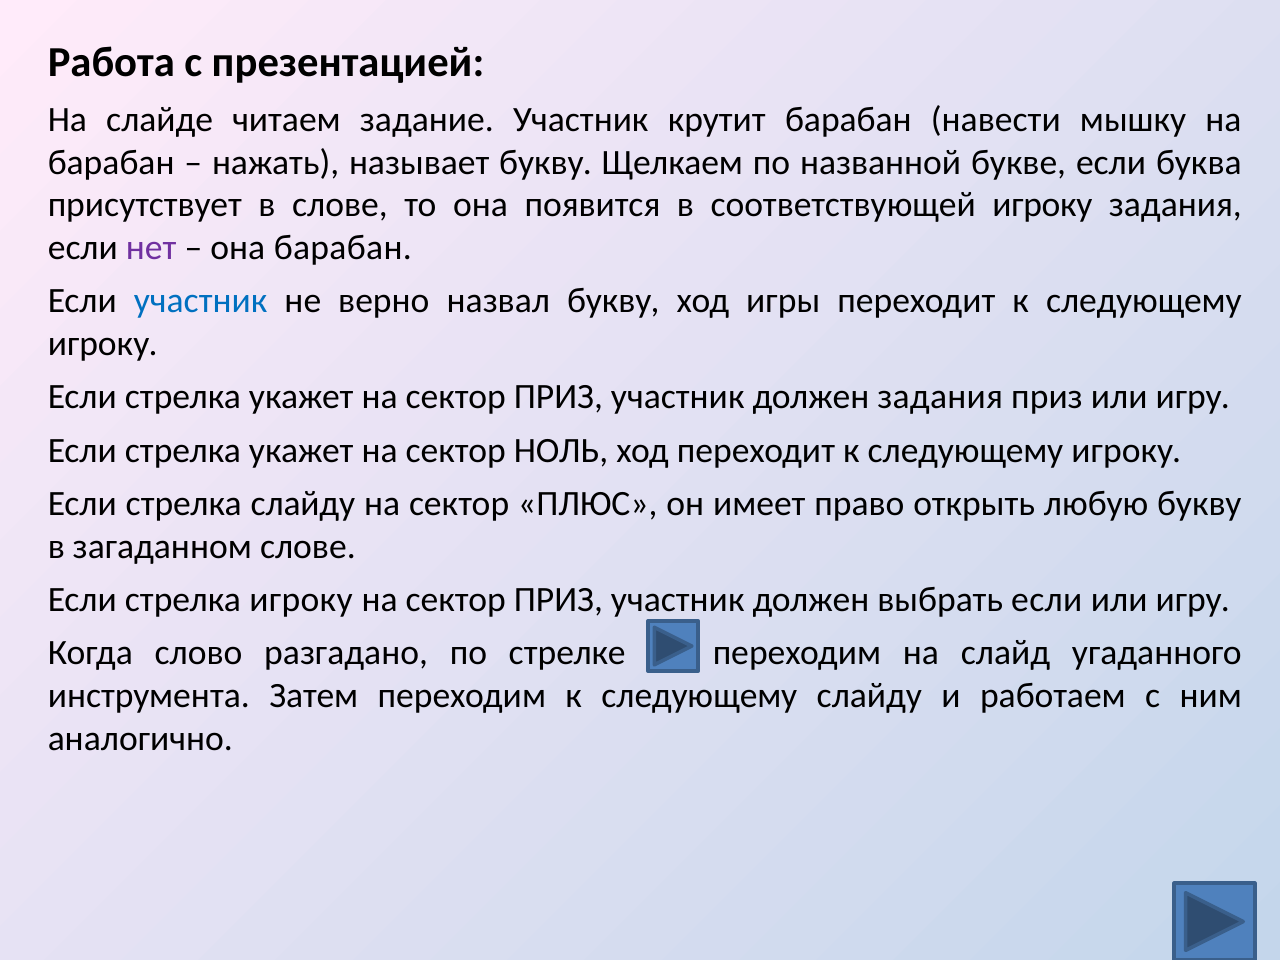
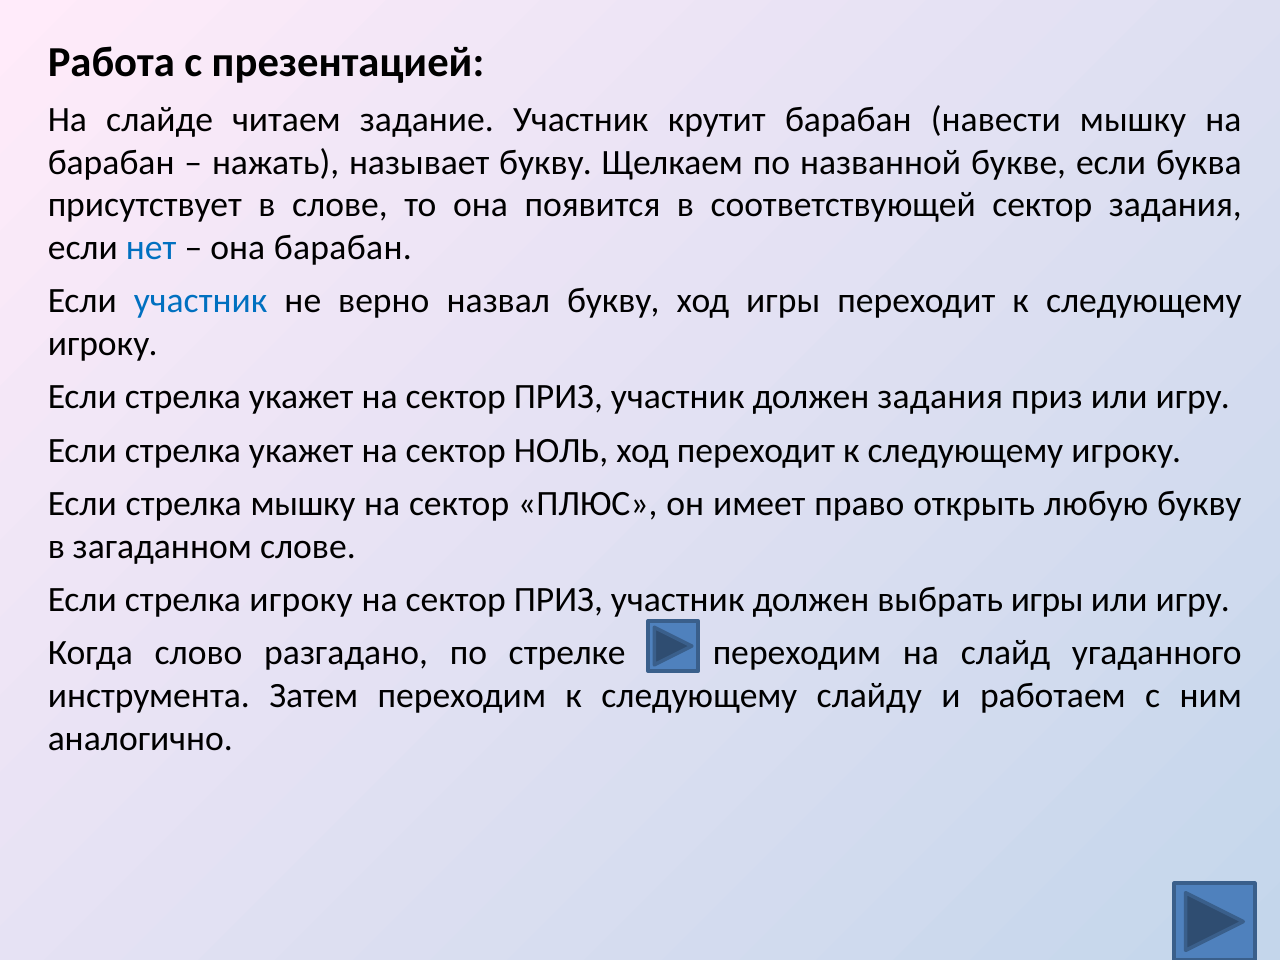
соответствующей игроку: игроку -> сектор (1042, 205)
нет colour: purple -> blue (151, 248)
стрелка слайду: слайду -> мышку (303, 504)
выбрать если: если -> игры (1047, 600)
